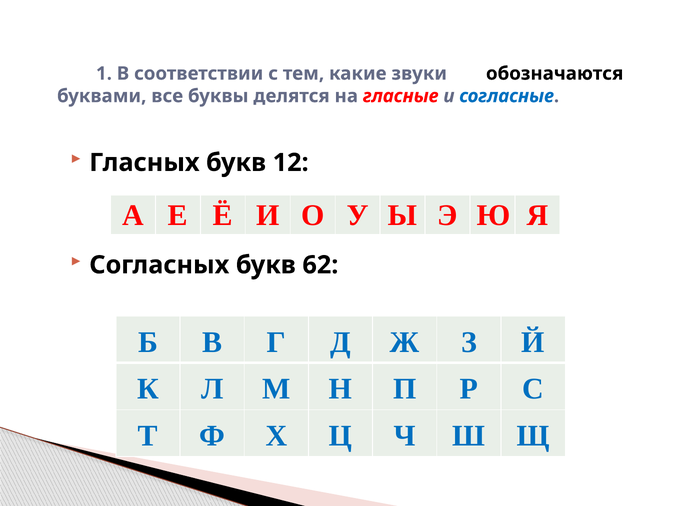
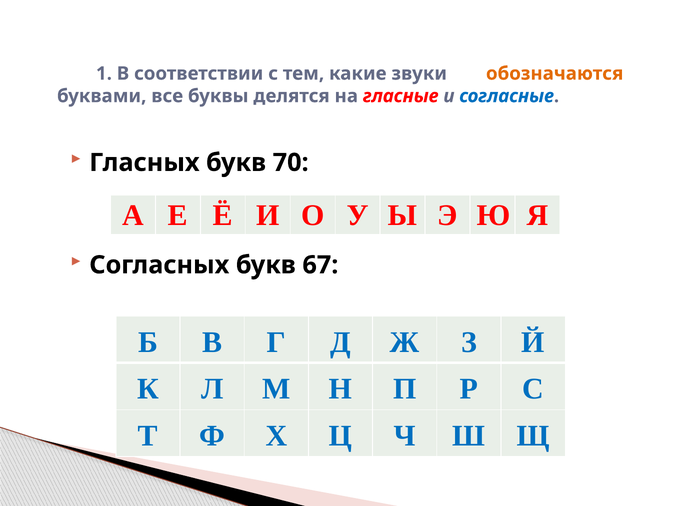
обозначаются colour: black -> orange (555, 73)
12: 12 -> 70 (291, 162)
62: 62 -> 67 (320, 265)
